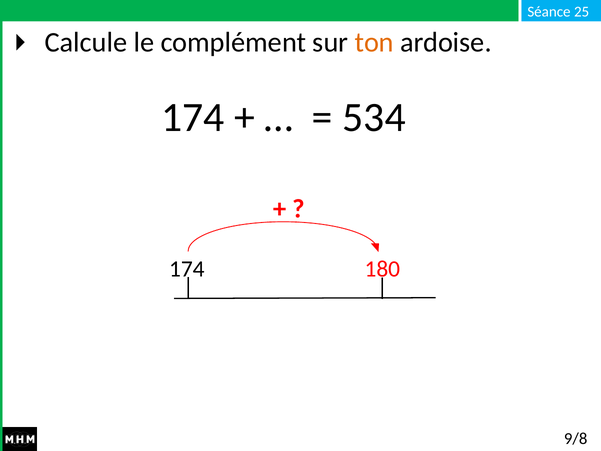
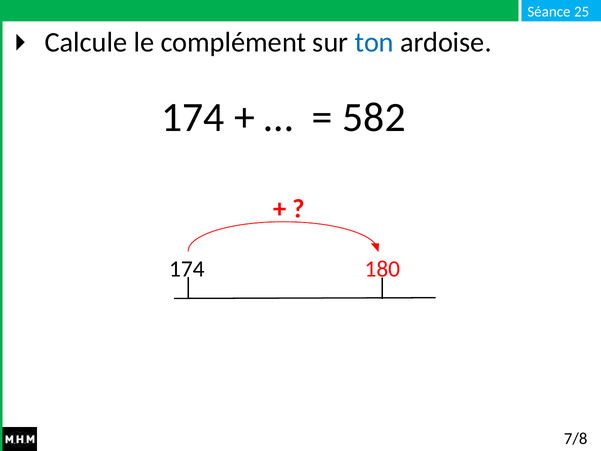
ton colour: orange -> blue (374, 42)
534: 534 -> 582 (374, 117)
9/8: 9/8 -> 7/8 (576, 438)
